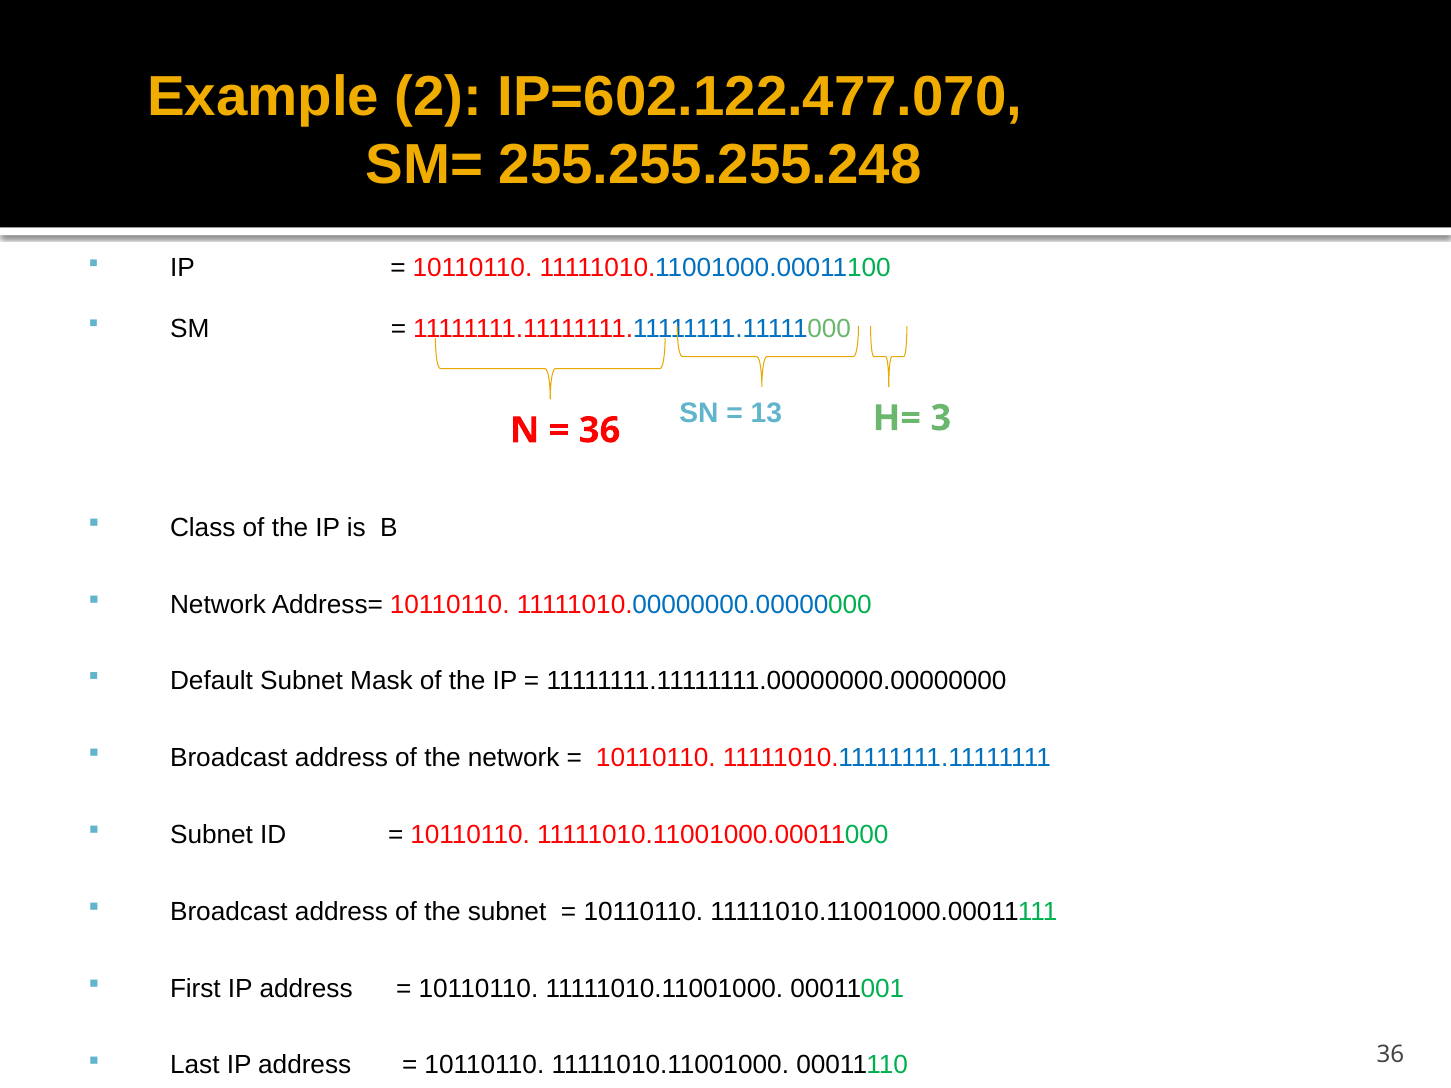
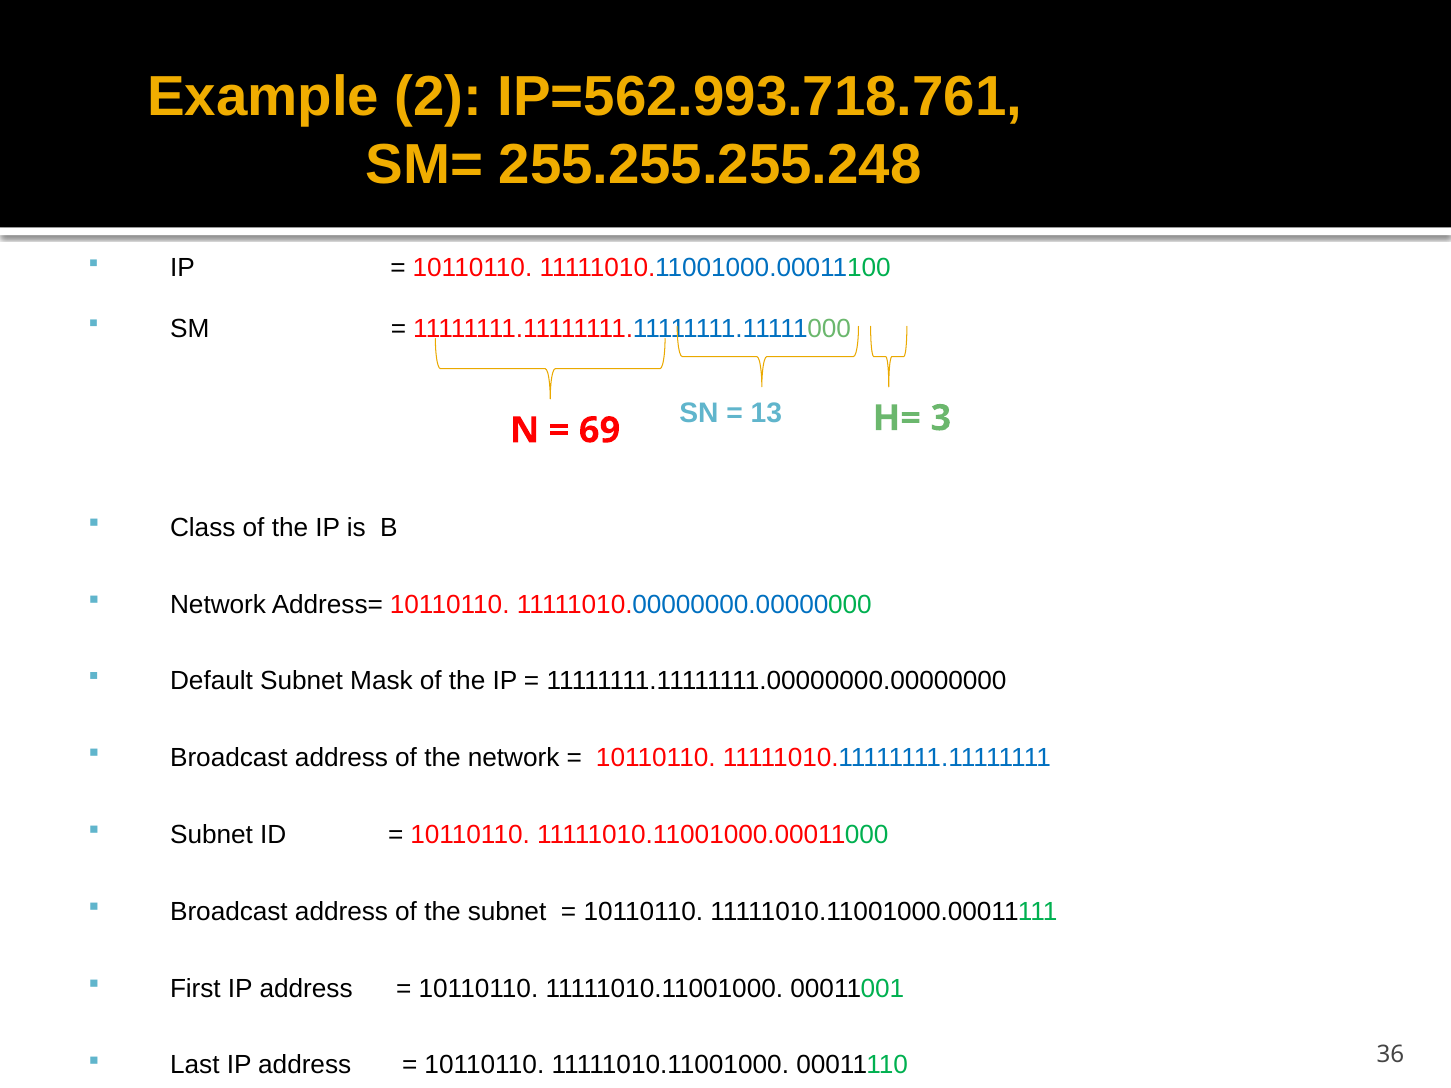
IP=602.122.477.070: IP=602.122.477.070 -> IP=562.993.718.761 (760, 97)
36: 36 -> 69 (600, 430)
